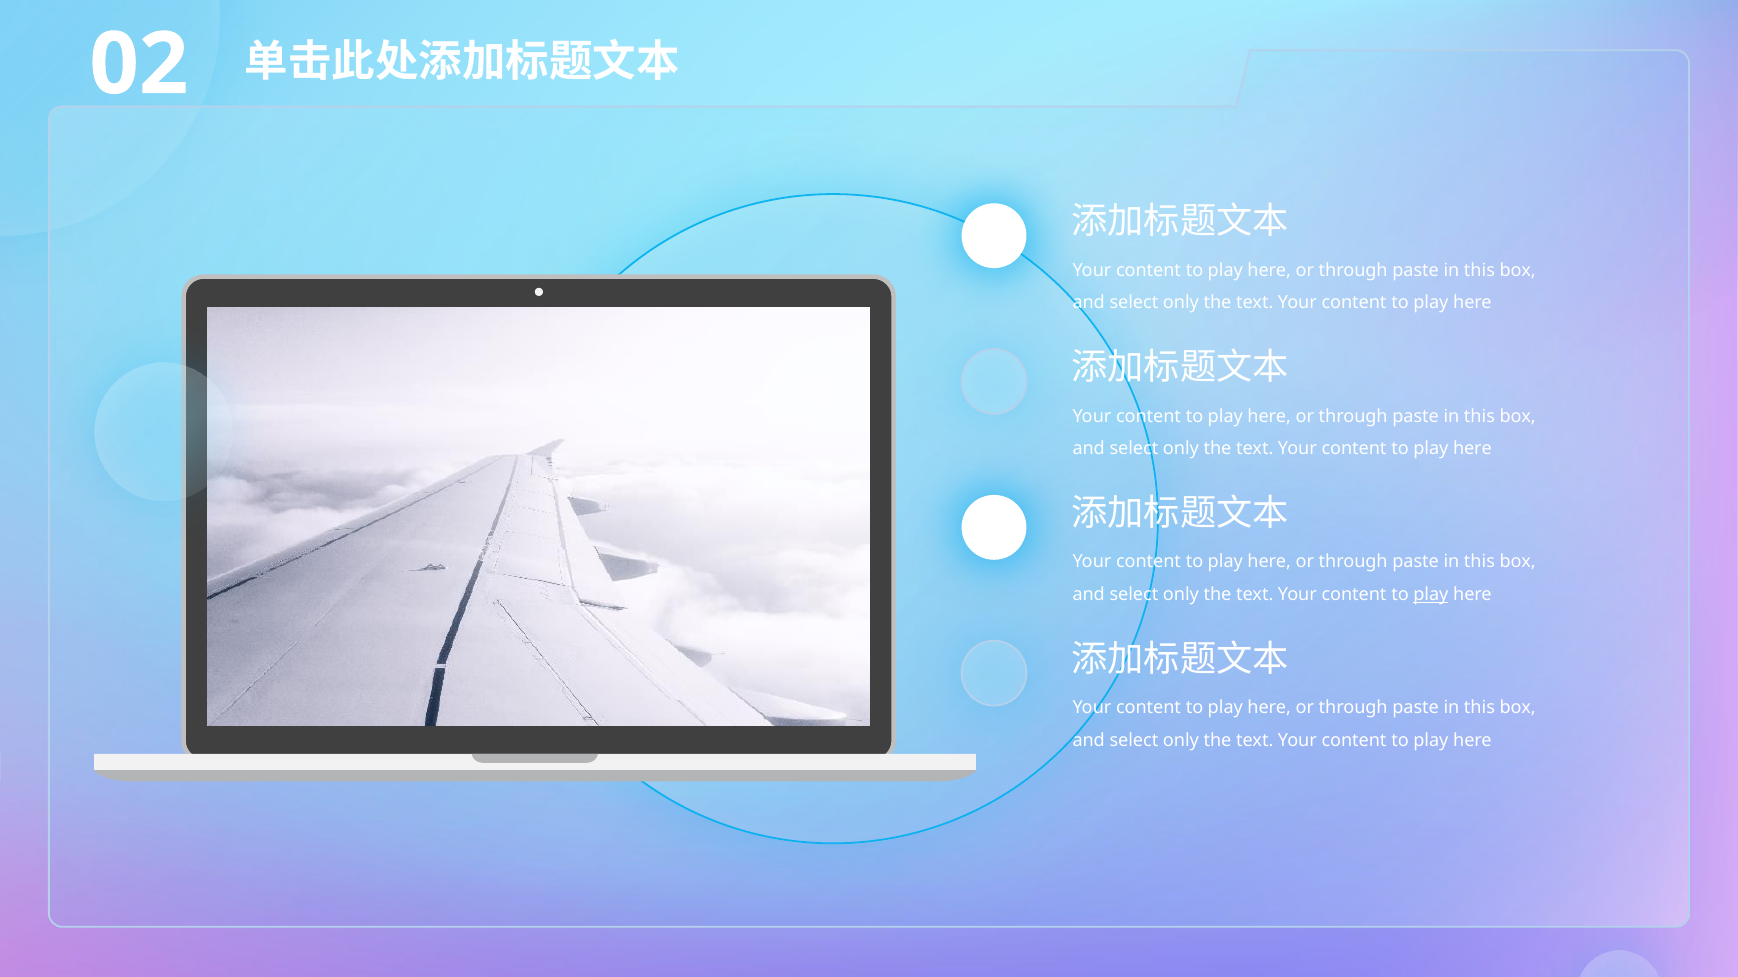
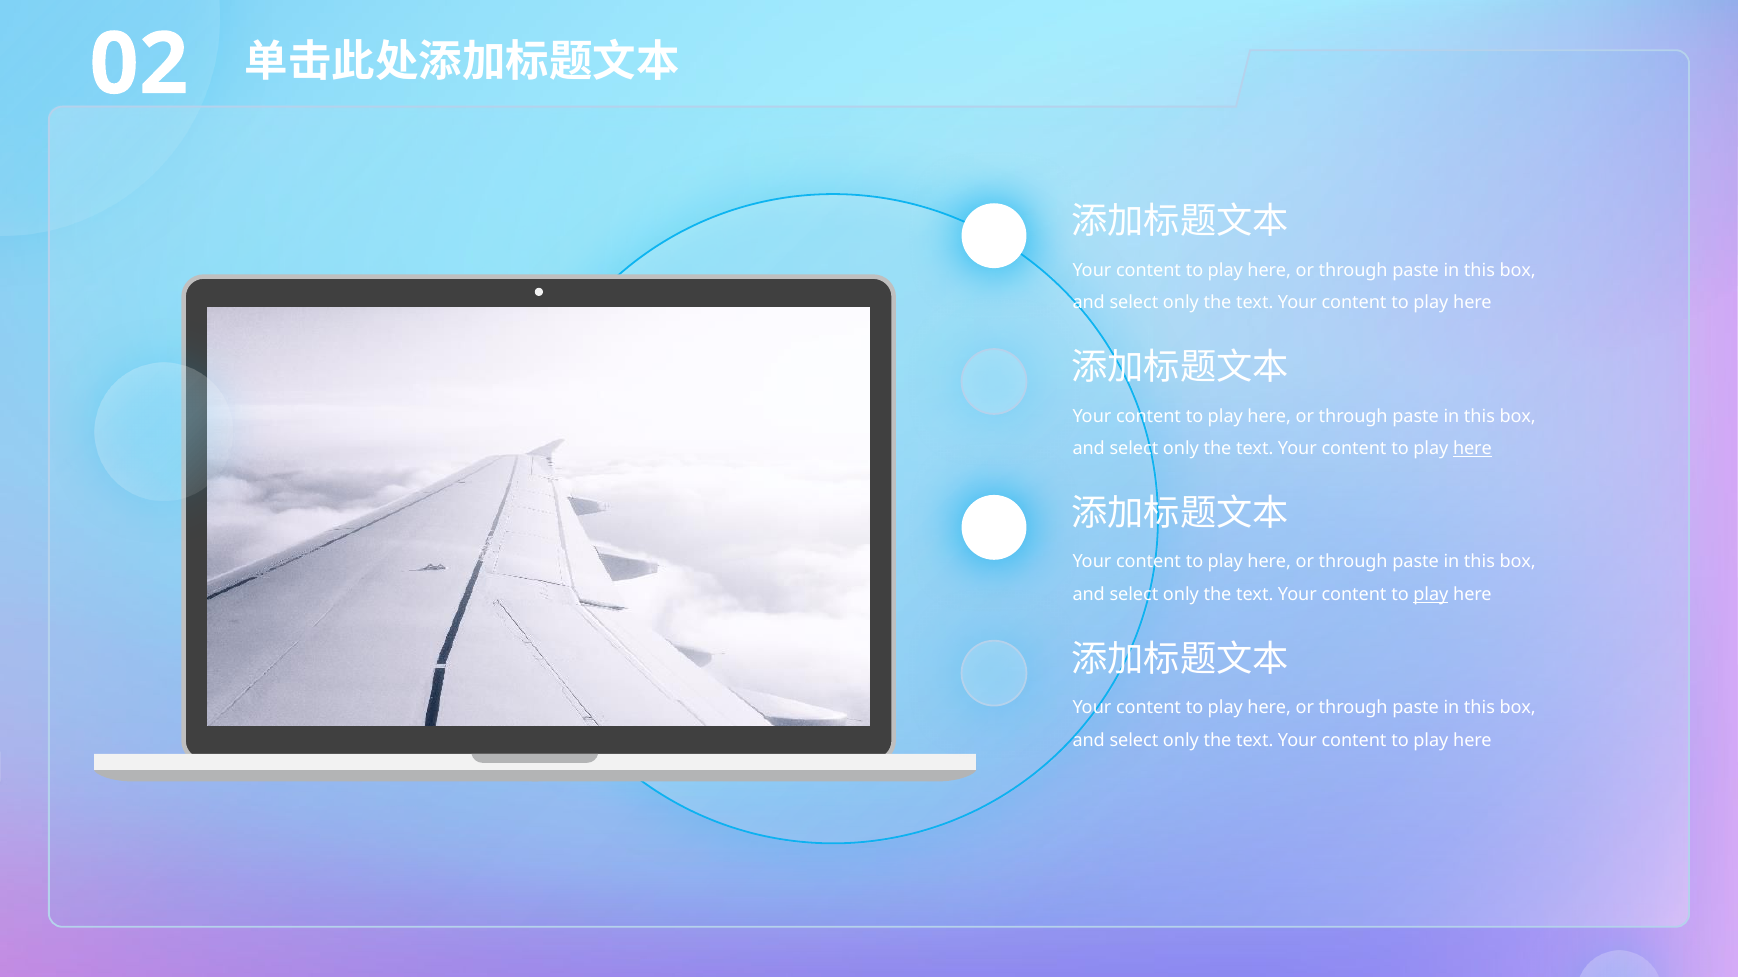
here underline: none -> present (1472, 449)
